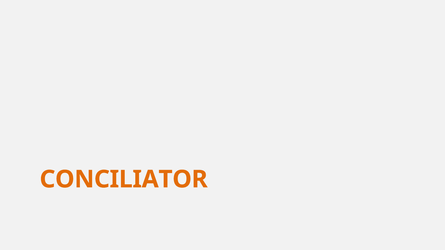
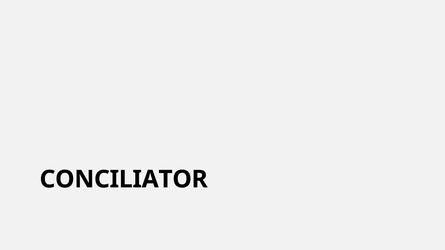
CONCILIATOR colour: orange -> black (124, 180)
